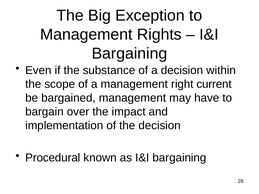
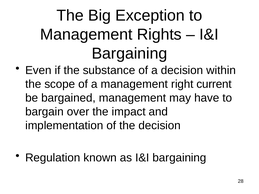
Procedural: Procedural -> Regulation (53, 158)
